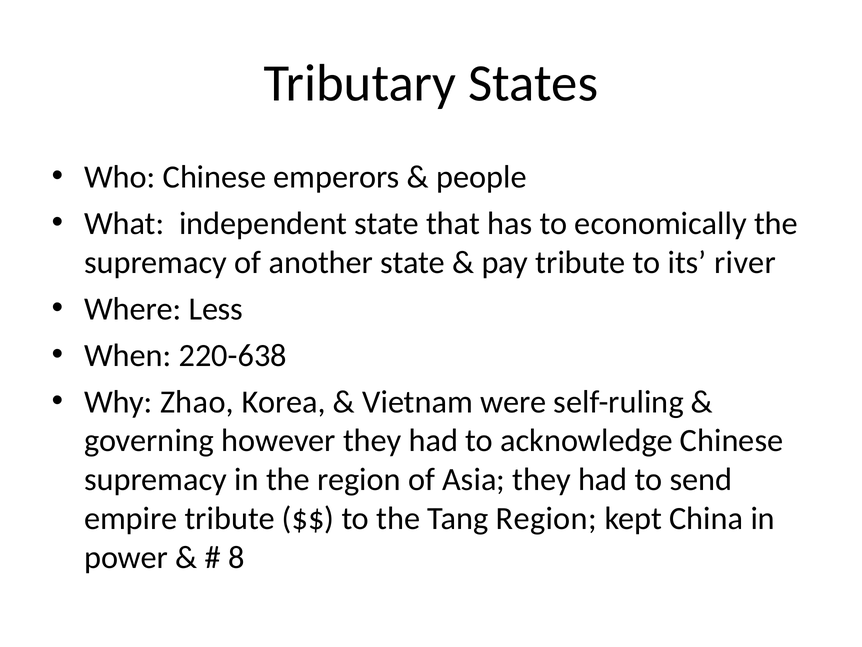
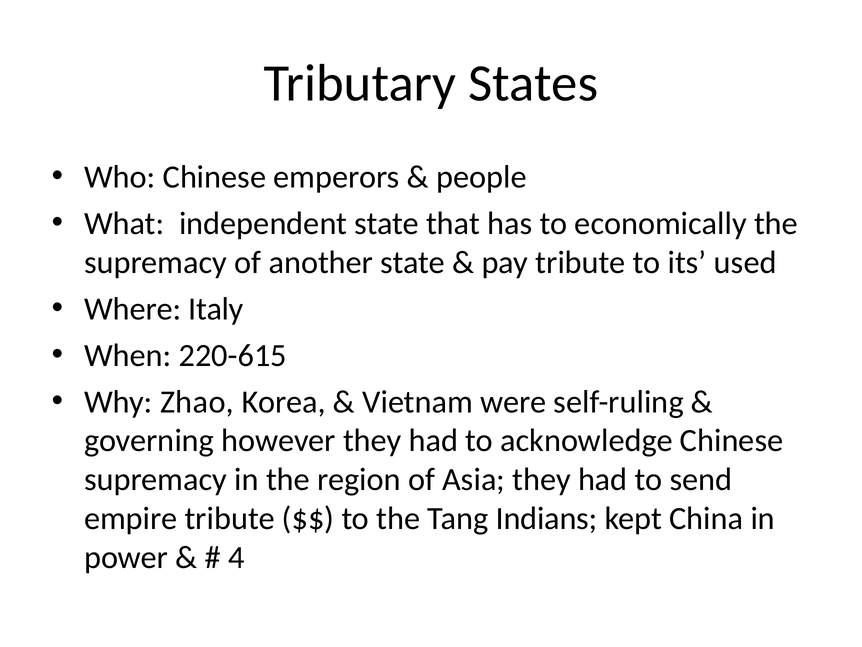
river: river -> used (745, 262)
Less: Less -> Italy (216, 309)
220-638: 220-638 -> 220-615 (233, 355)
Tang Region: Region -> Indians (547, 518)
8: 8 -> 4 (236, 557)
